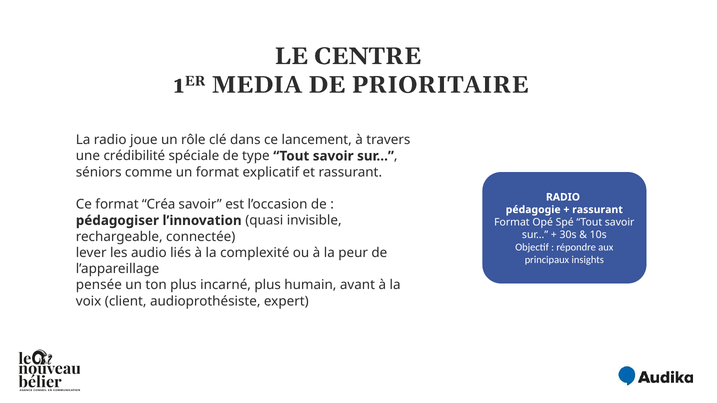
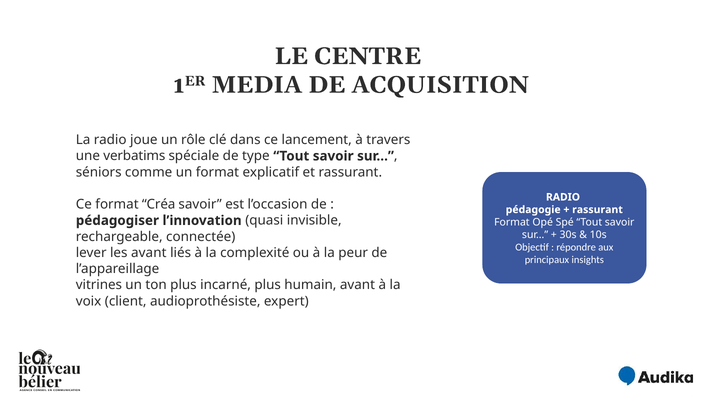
PRIORITAIRE: PRIORITAIRE -> ACQUISITION (440, 85)
crédibilité: crédibilité -> verbatims (134, 156)
les audio: audio -> avant (149, 253)
pensée: pensée -> vitrines (99, 285)
